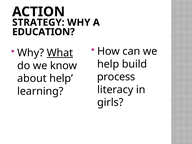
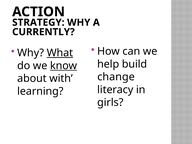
EDUCATION: EDUCATION -> CURRENTLY (43, 32)
know underline: none -> present (64, 66)
process: process -> change (116, 77)
about help: help -> with (61, 78)
